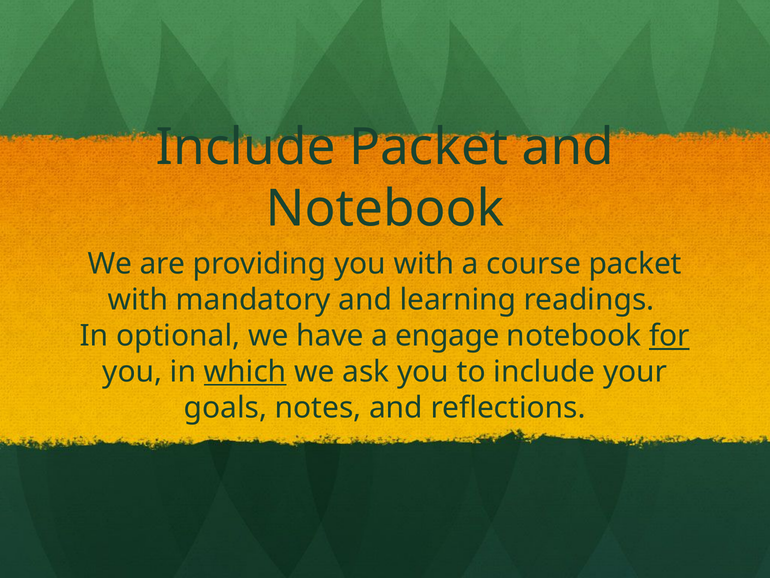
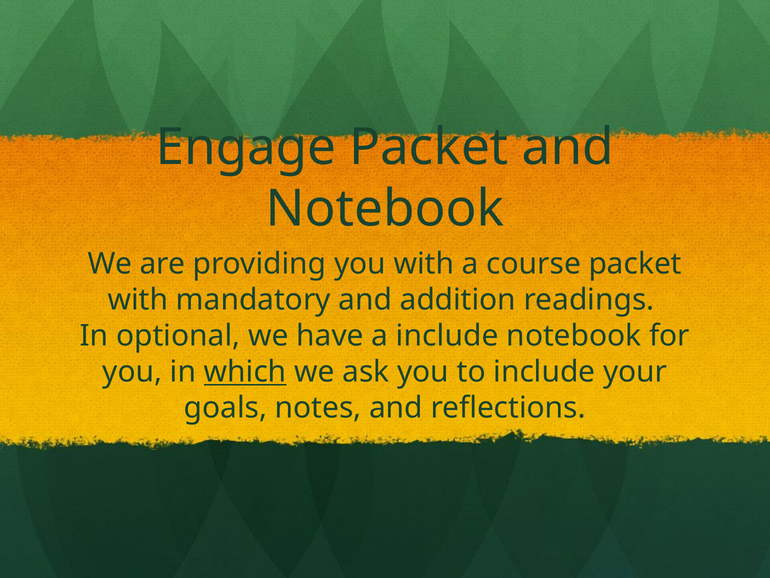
Include: Include -> Engage (246, 147)
learning: learning -> addition (458, 300)
a engage: engage -> include (447, 336)
for underline: present -> none (669, 336)
